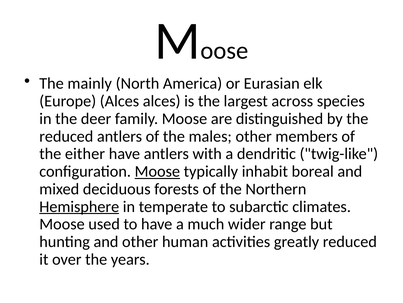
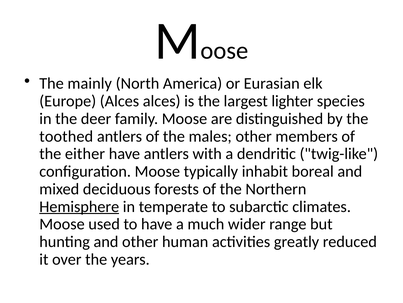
across: across -> lighter (292, 101)
reduced: reduced -> toothed (66, 136)
Moose underline: present -> none (157, 171)
